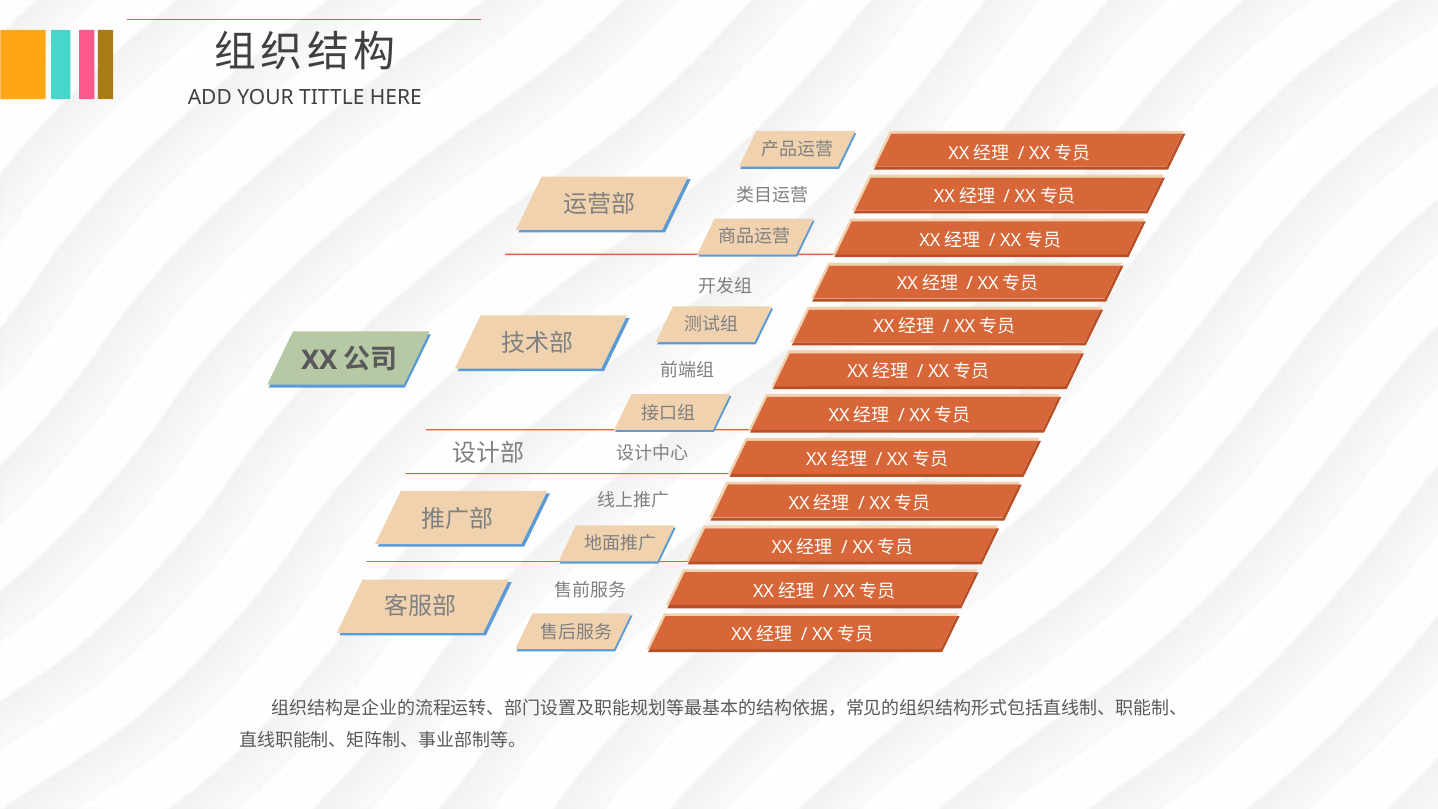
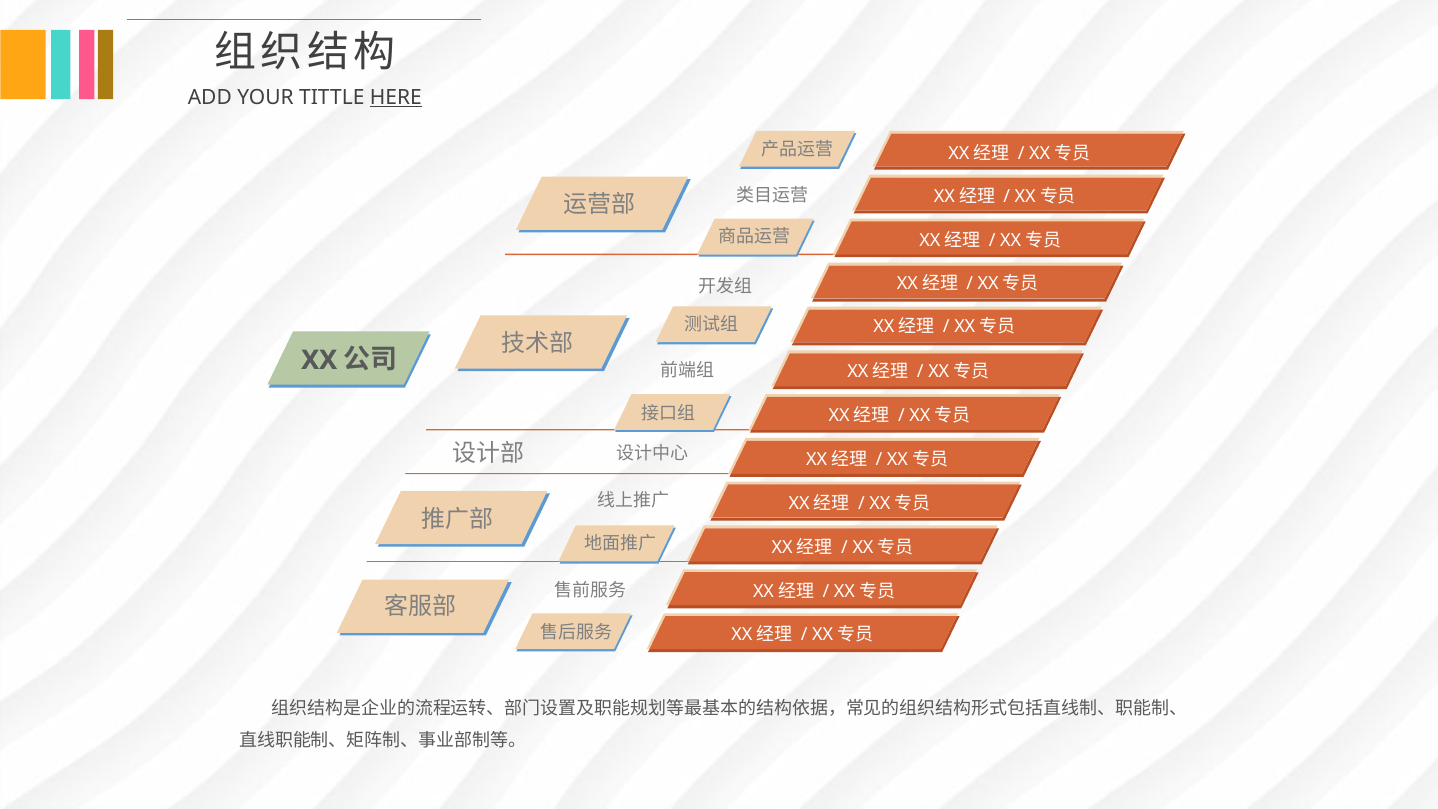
HERE underline: none -> present (396, 97)
